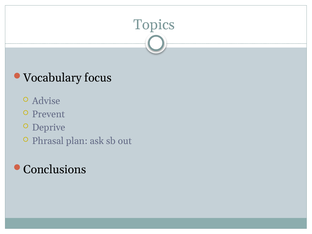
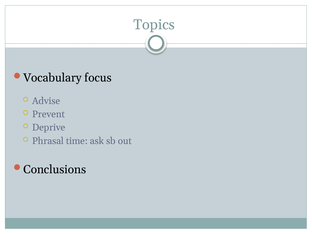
plan: plan -> time (77, 141)
